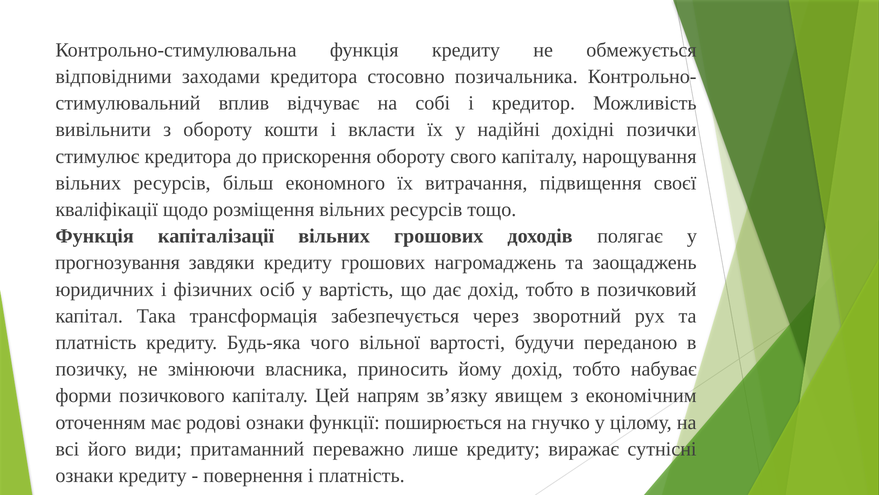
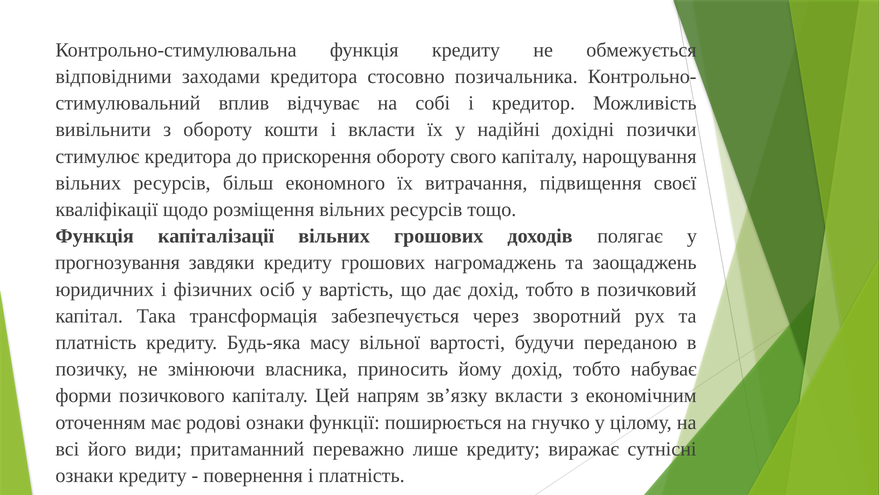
чого: чого -> масу (330, 342)
зв’язку явищем: явищем -> вкласти (529, 395)
